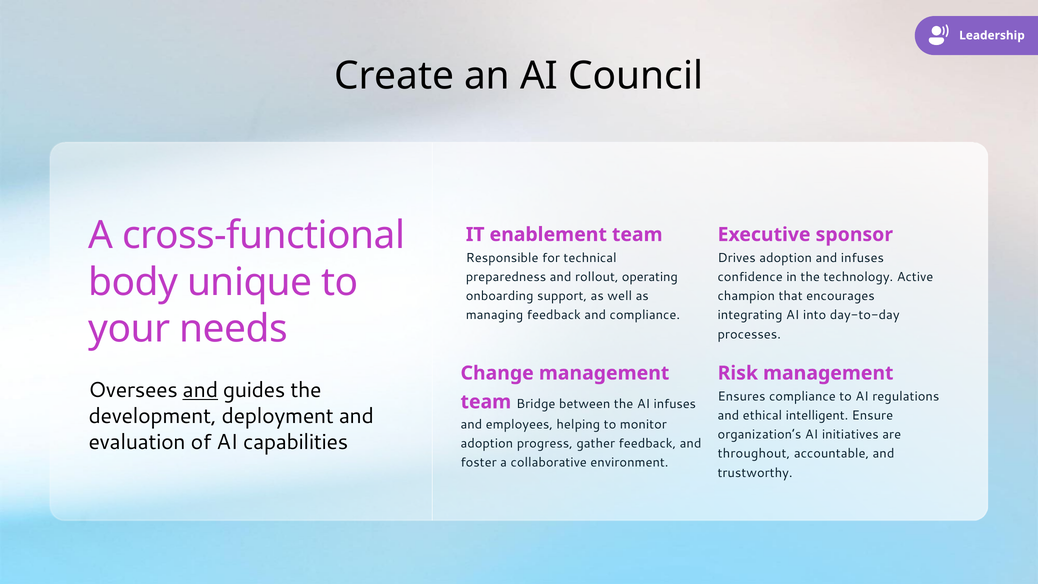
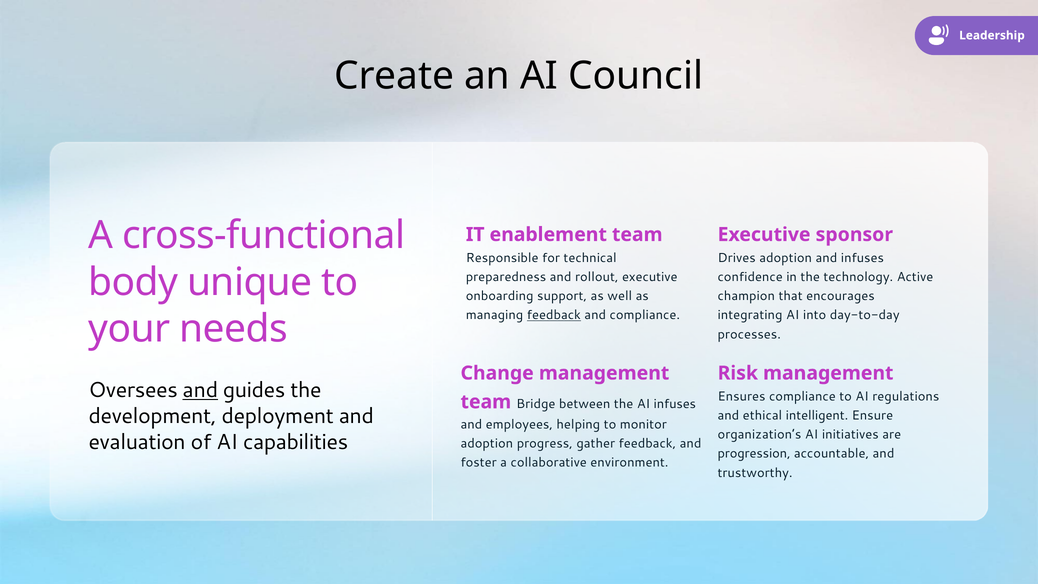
rollout operating: operating -> executive (650, 277)
feedback underline: none -> present (554, 315)
throughout: throughout -> progression (754, 454)
